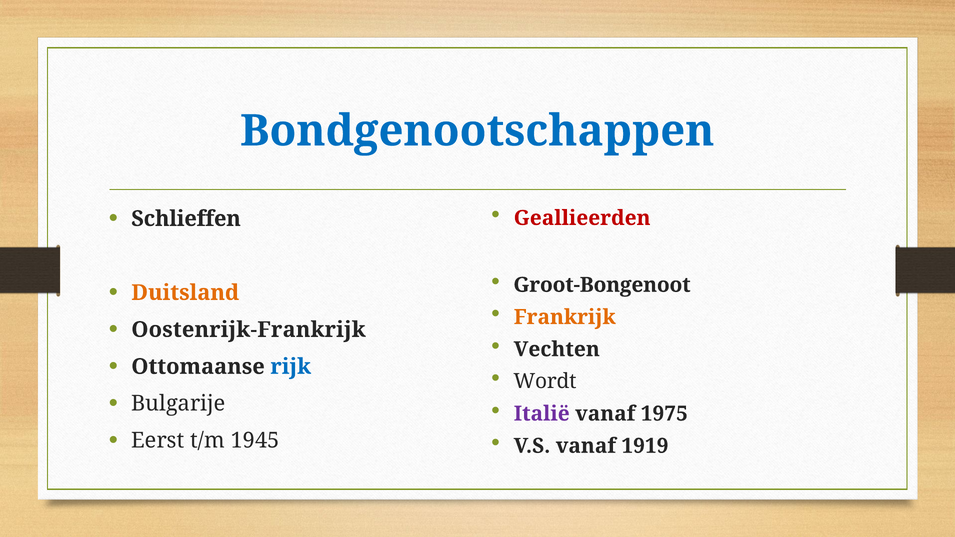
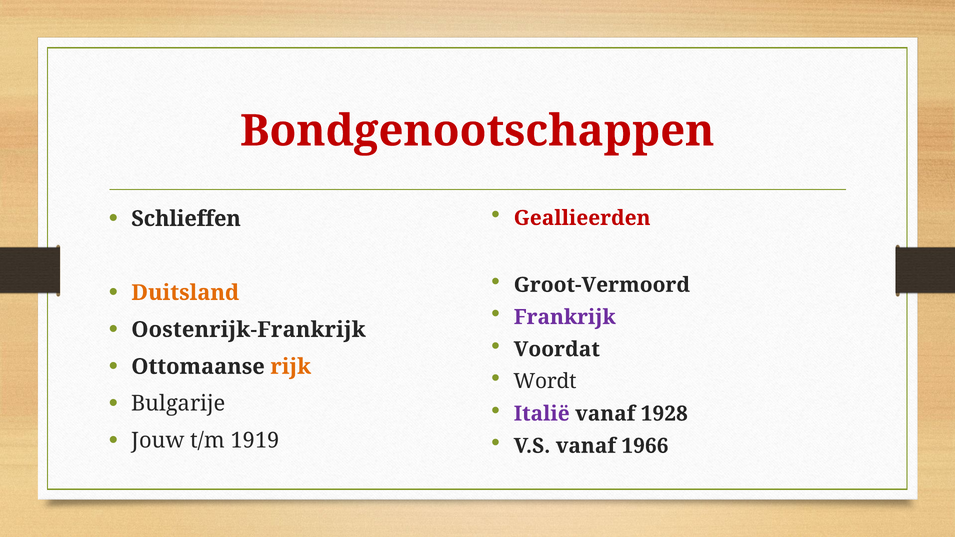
Bondgenootschappen colour: blue -> red (477, 131)
Groot-Bongenoot: Groot-Bongenoot -> Groot-Vermoord (602, 285)
Frankrijk colour: orange -> purple (565, 317)
Vechten: Vechten -> Voordat (557, 349)
rijk colour: blue -> orange (291, 367)
1975: 1975 -> 1928 (664, 414)
Eerst: Eerst -> Jouw (158, 441)
1945: 1945 -> 1919 (255, 441)
1919: 1919 -> 1966 (645, 446)
